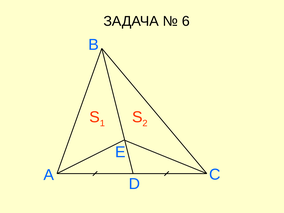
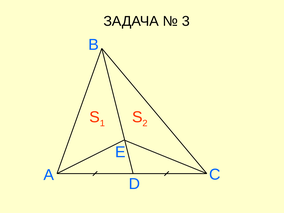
6: 6 -> 3 (186, 21)
